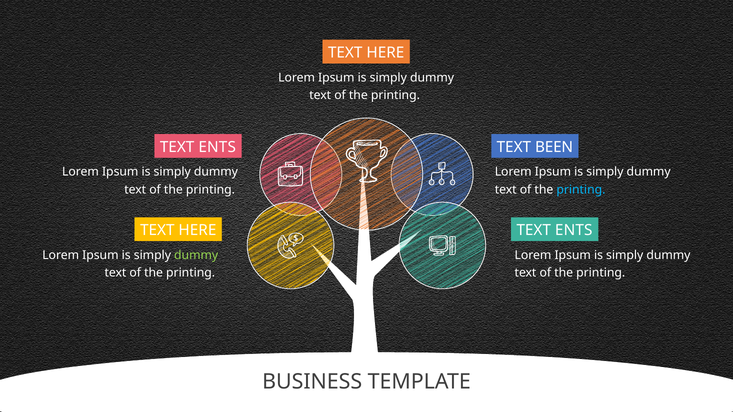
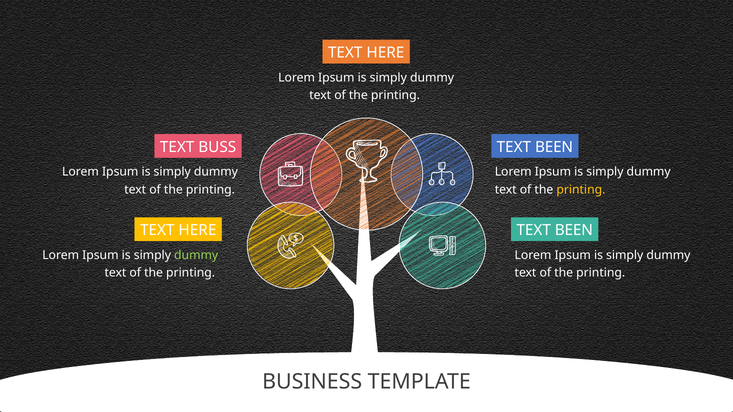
ENTS: ENTS -> BUSS (217, 147)
printing colour: light blue -> yellow (581, 190)
ENTS: ENTS -> BEEN (574, 230)
